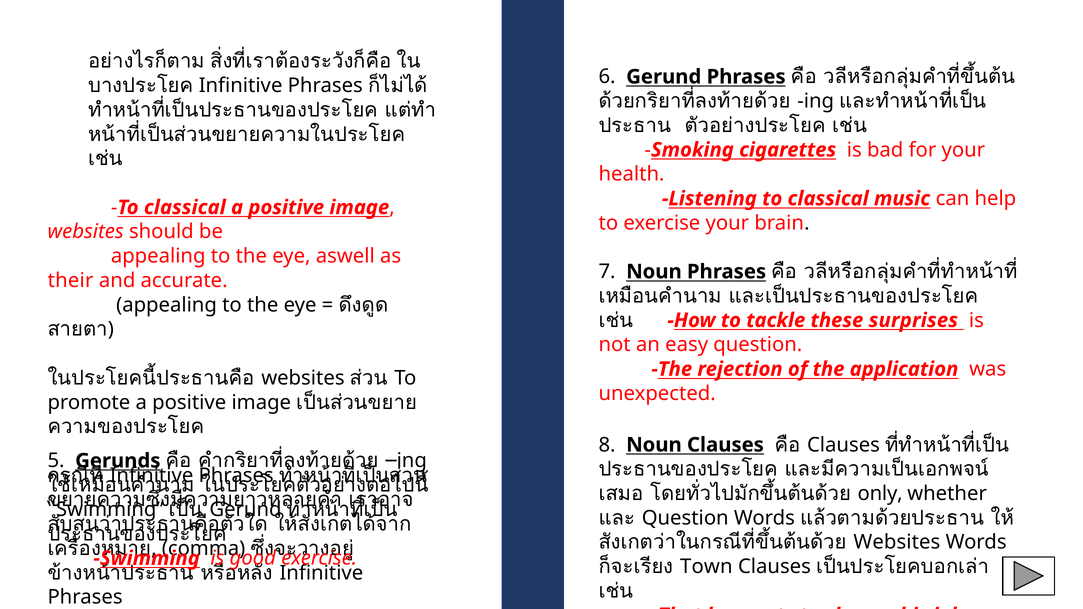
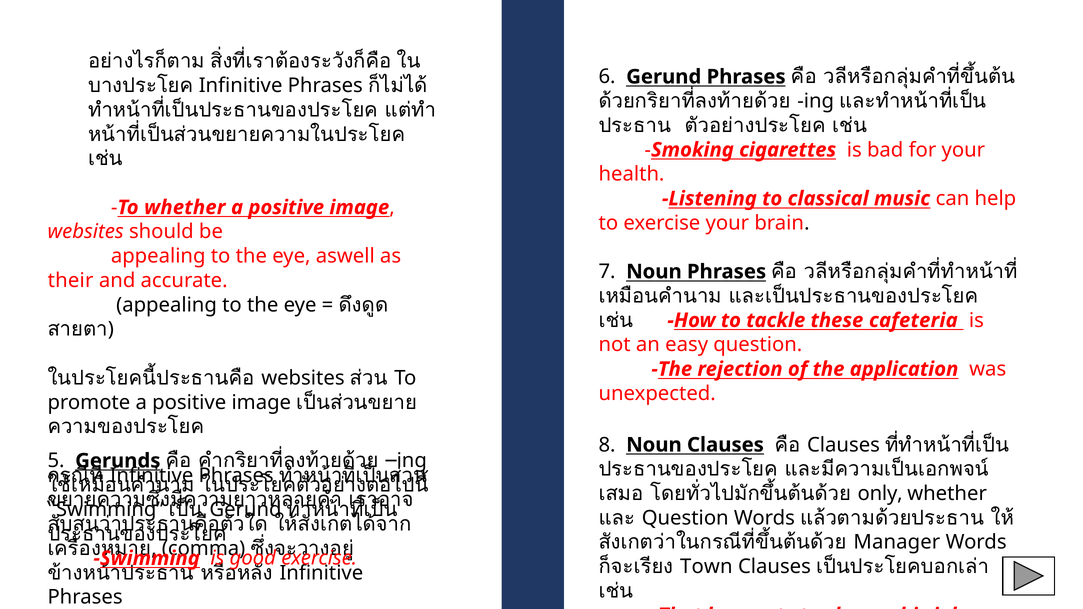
classical: classical -> whether (185, 207)
these surprises: surprises -> cafeteria (913, 320)
Websites: Websites -> Manager (897, 542)
